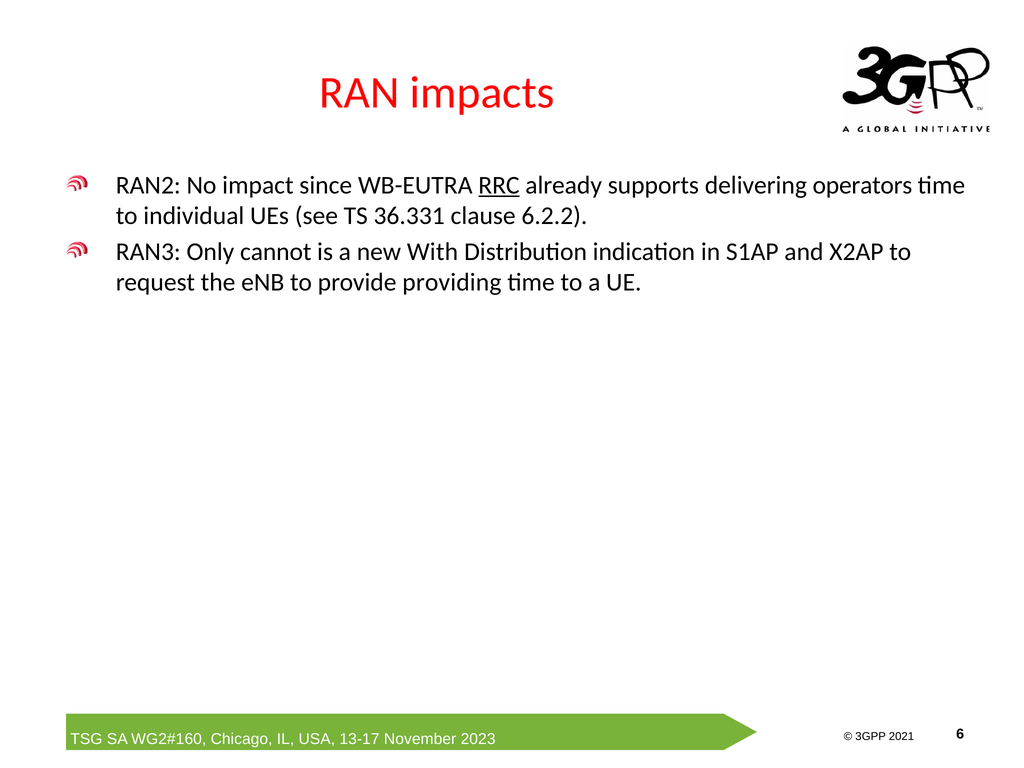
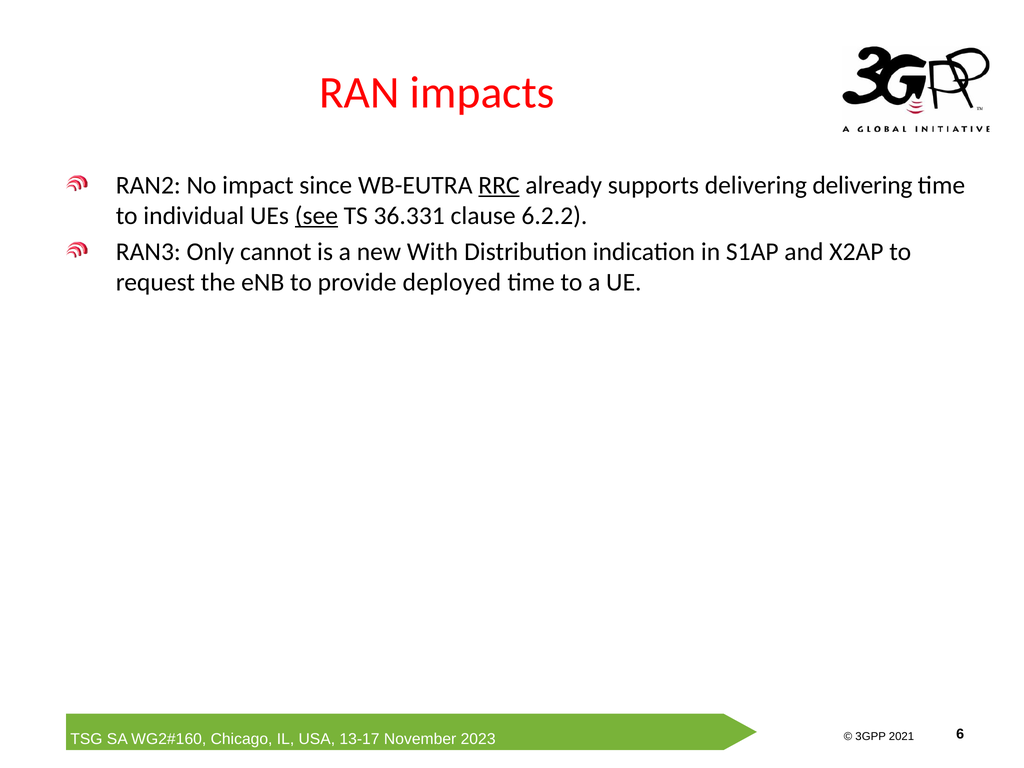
delivering operators: operators -> delivering (862, 185)
see underline: none -> present (316, 216)
providing: providing -> deployed (452, 282)
